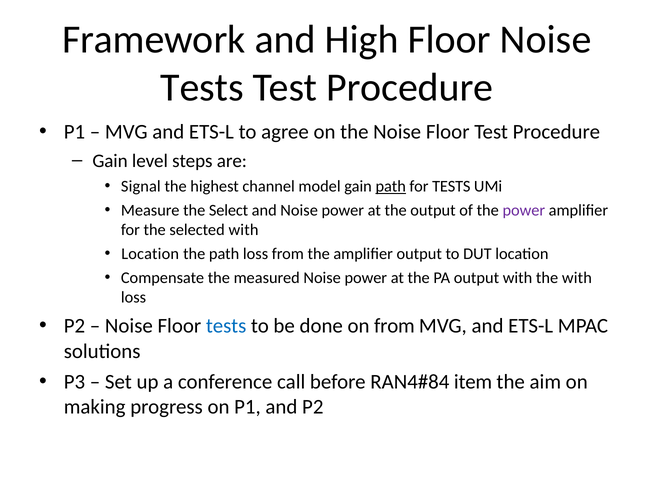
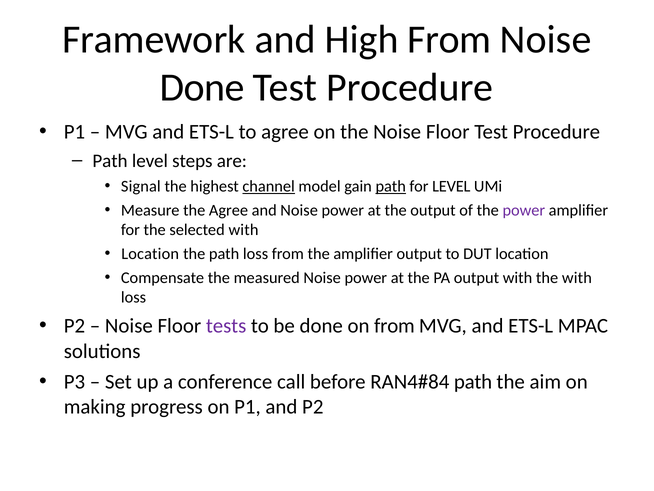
High Floor: Floor -> From (449, 39)
Tests: Tests -> Done (202, 87)
Gain: Gain -> Path (110, 161)
channel underline: none -> present (269, 186)
for TESTS: TESTS -> LEVEL (451, 186)
the Select: Select -> Agree (229, 210)
tests colour: blue -> purple (226, 326)
item: item -> path (473, 382)
